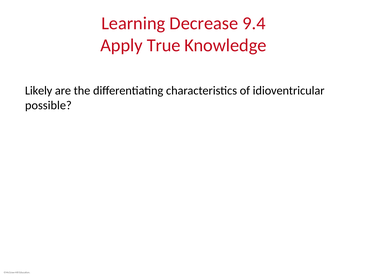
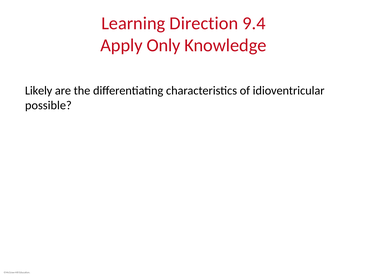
Decrease: Decrease -> Direction (204, 23)
True: True -> Only (164, 45)
